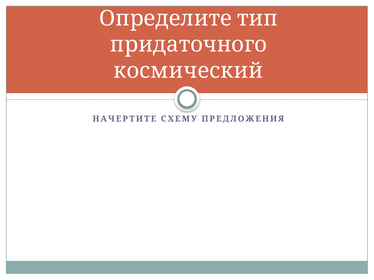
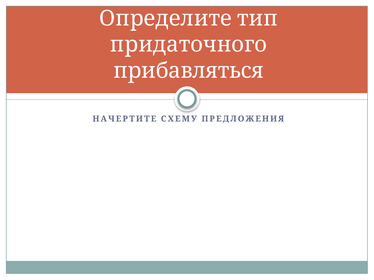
космический: космический -> прибавляться (189, 71)
